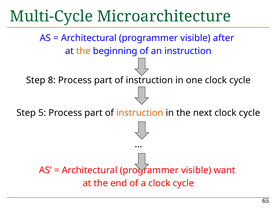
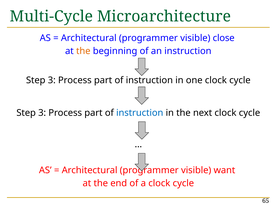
after: after -> close (224, 38)
8: 8 -> 3 (52, 80)
5: 5 -> 3 (42, 113)
instruction colour: orange -> blue (140, 113)
